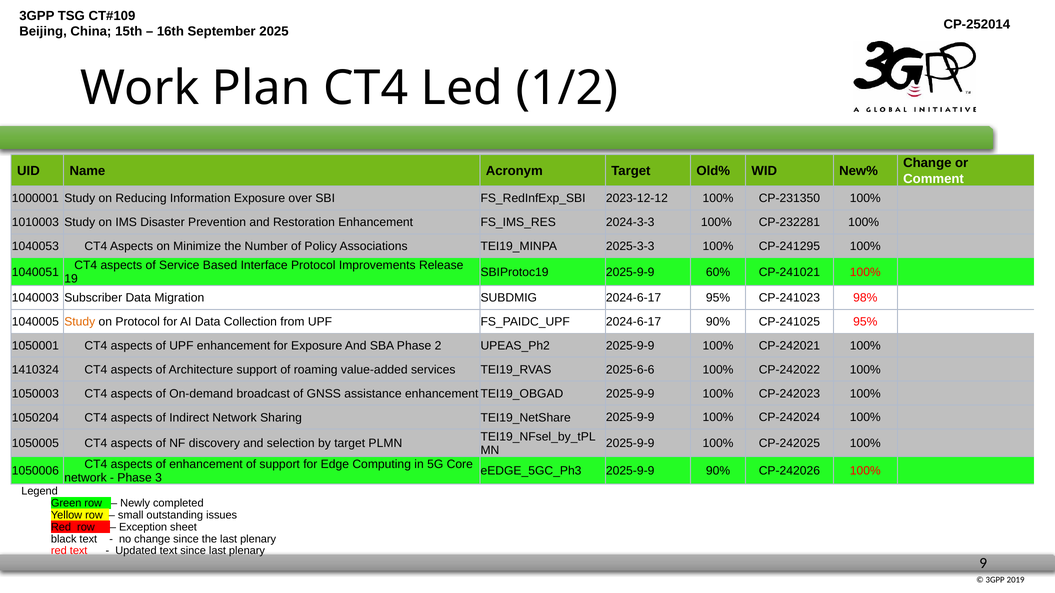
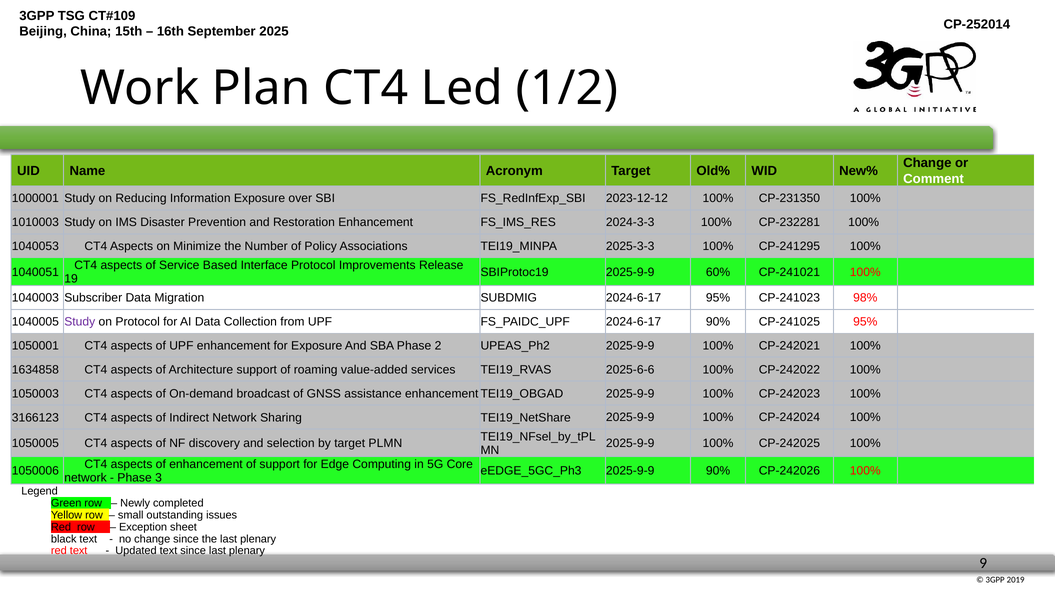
Study colour: orange -> purple (80, 322)
1410324: 1410324 -> 1634858 (35, 370)
1050204: 1050204 -> 3166123 (35, 418)
